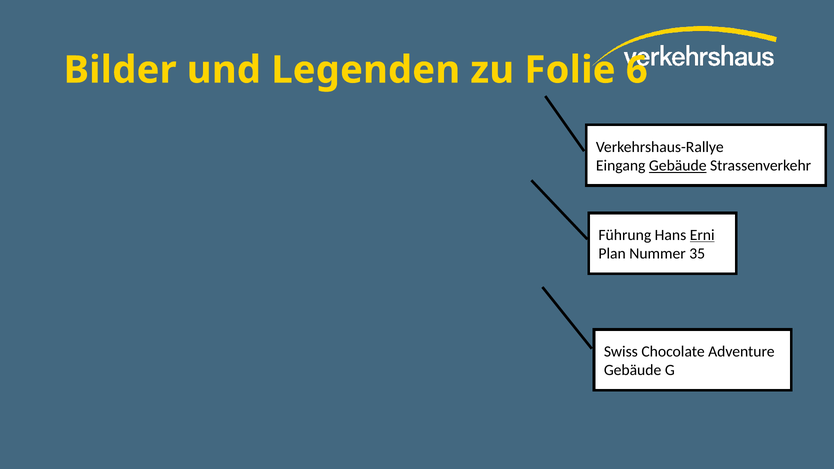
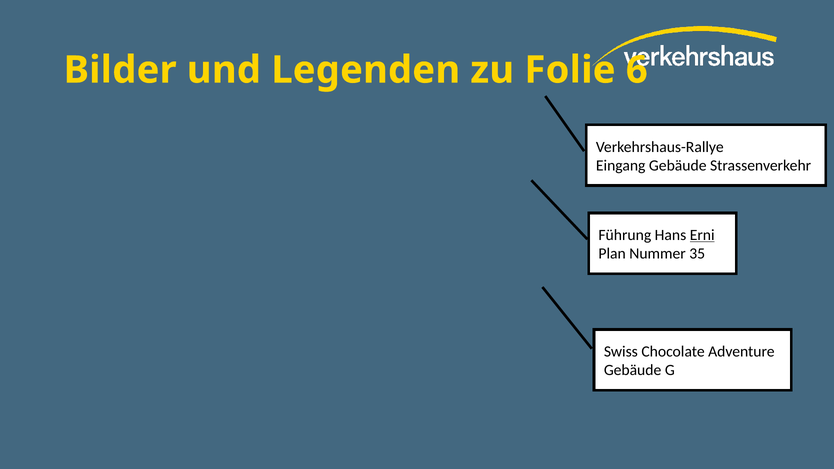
Gebäude underline: present -> none (678, 166)
